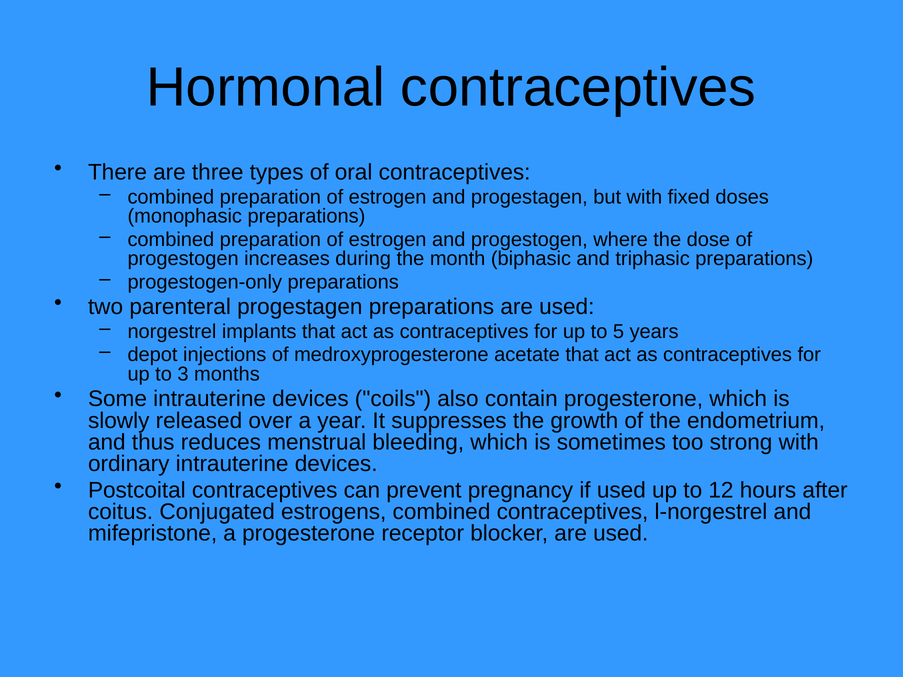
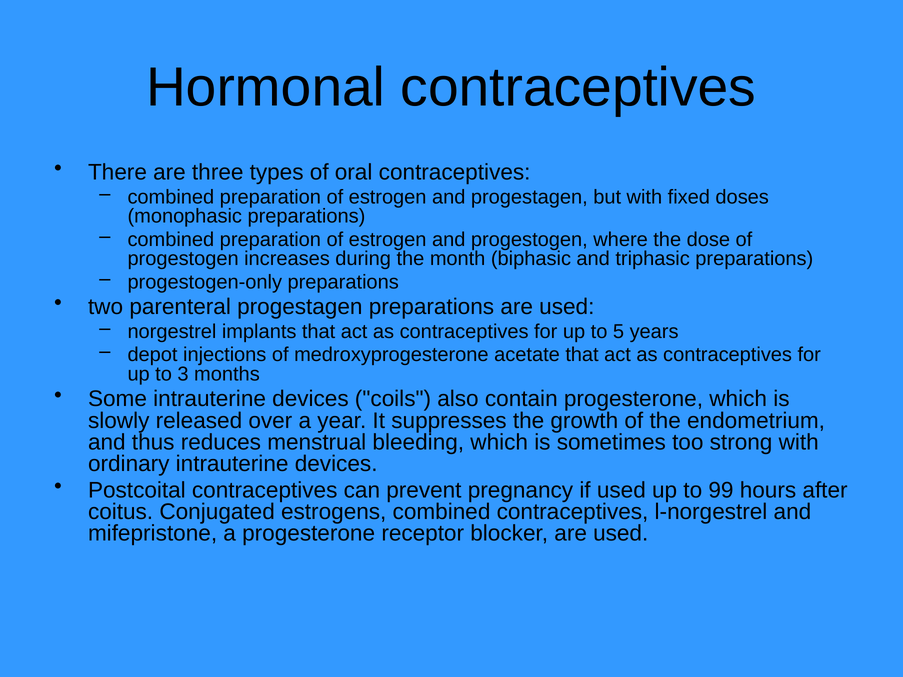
12: 12 -> 99 (721, 490)
